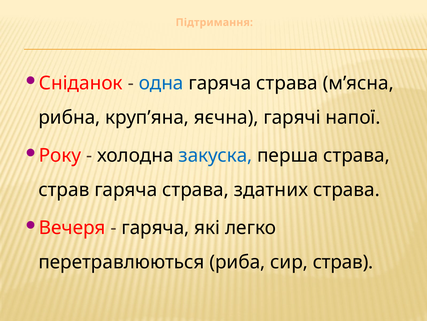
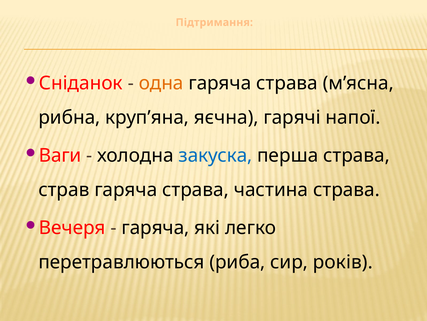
одна colour: blue -> orange (161, 83)
Року: Року -> Ваги (60, 155)
здатних: здатних -> частина (271, 189)
сир страв: страв -> років (343, 262)
